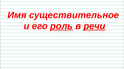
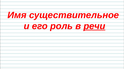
роль underline: present -> none (61, 26)
